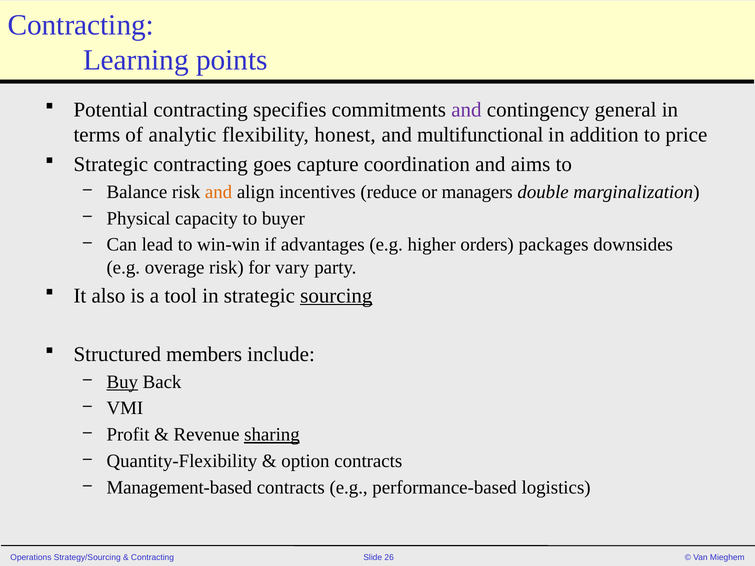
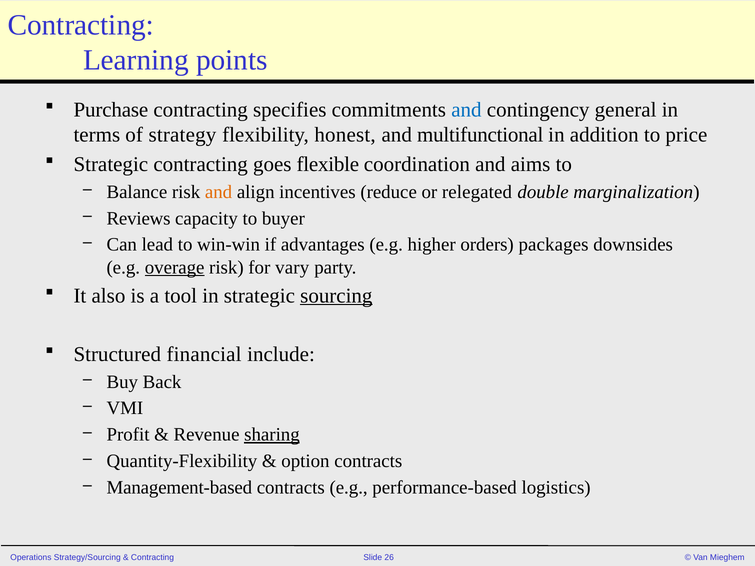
Potential: Potential -> Purchase (111, 110)
and colour: purple -> blue (466, 110)
analytic: analytic -> strategy (182, 135)
capture: capture -> flexible (328, 164)
managers: managers -> relegated (477, 192)
Physical: Physical -> Reviews (139, 218)
overage underline: none -> present (175, 267)
members: members -> financial (204, 354)
Buy underline: present -> none (122, 382)
